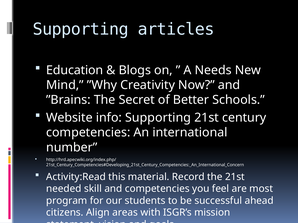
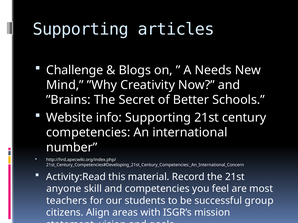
Education: Education -> Challenge (75, 70)
needed: needed -> anyone (64, 189)
program: program -> teachers (67, 201)
ahead: ahead -> group (259, 201)
